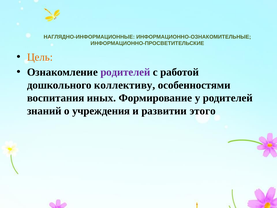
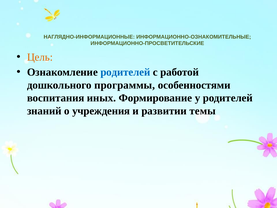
родителей colour: purple -> blue (125, 72)
коллективу: коллективу -> программы (125, 85)
этого: этого -> темы (203, 111)
